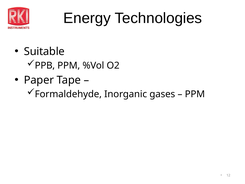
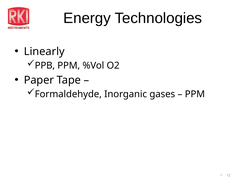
Suitable: Suitable -> Linearly (44, 51)
